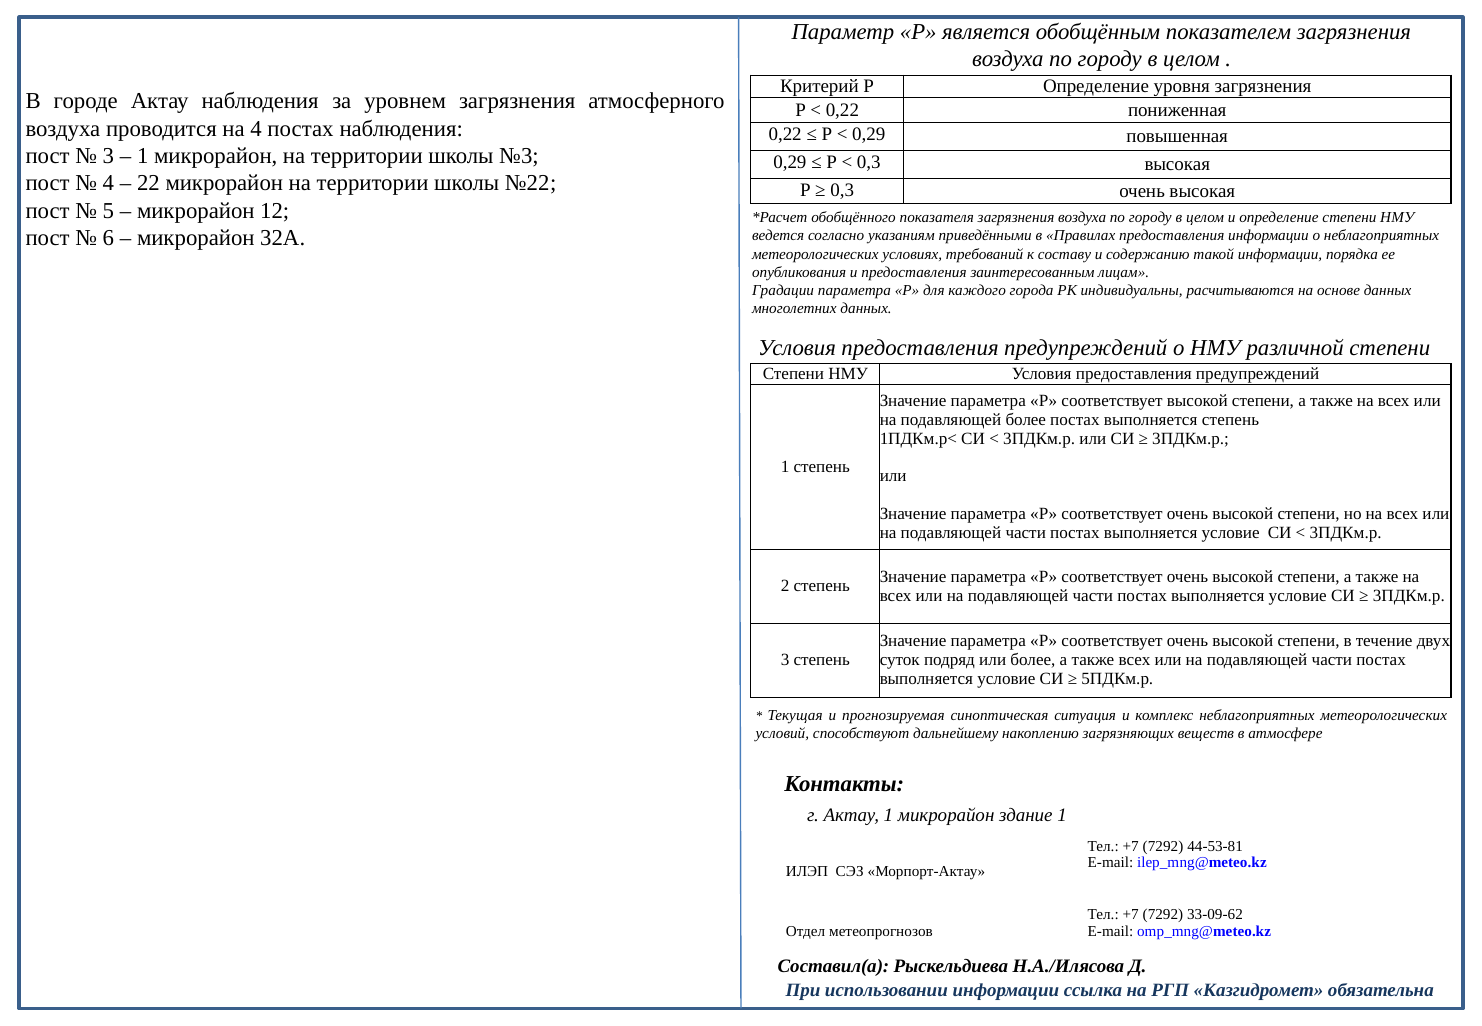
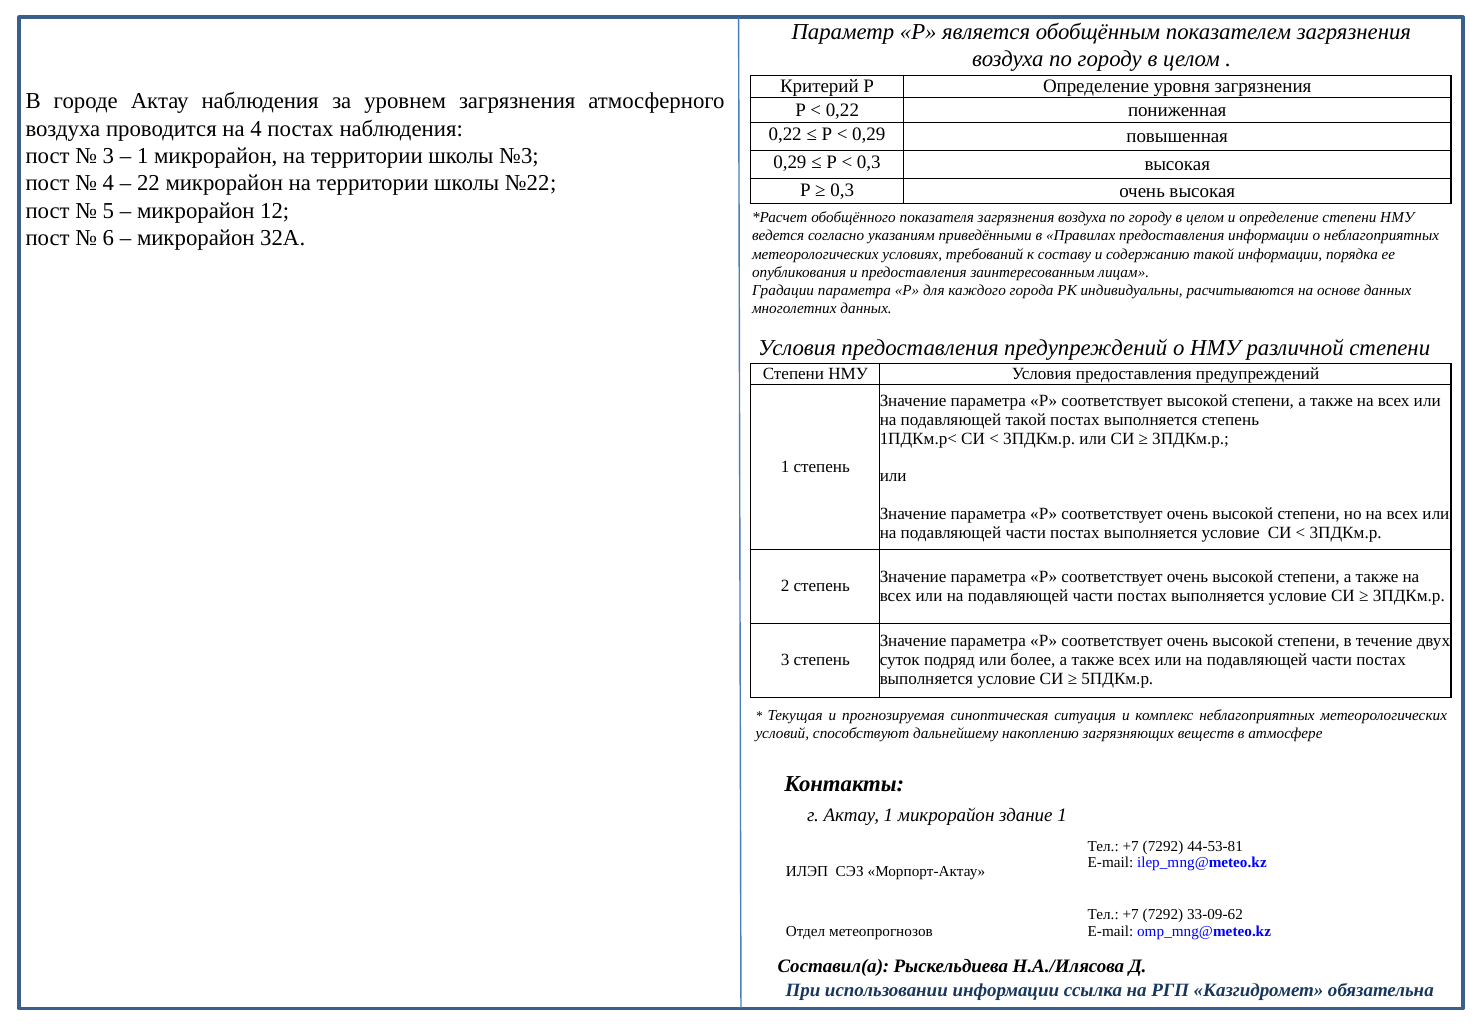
подавляющей более: более -> такой (1026, 419)
